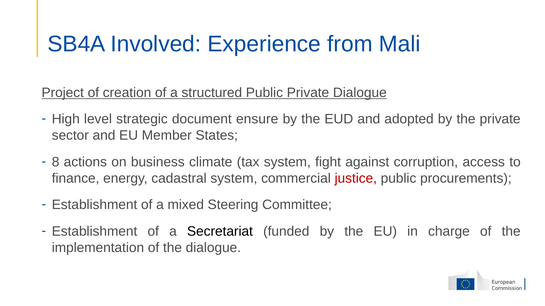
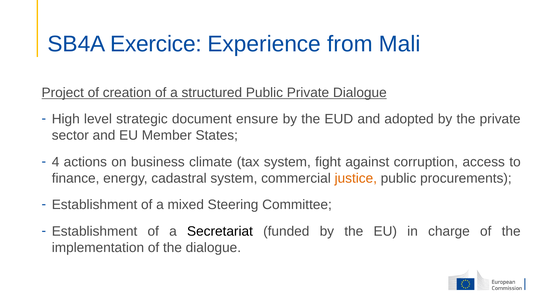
Involved: Involved -> Exercice (156, 44)
8: 8 -> 4 (56, 162)
justice colour: red -> orange (356, 179)
